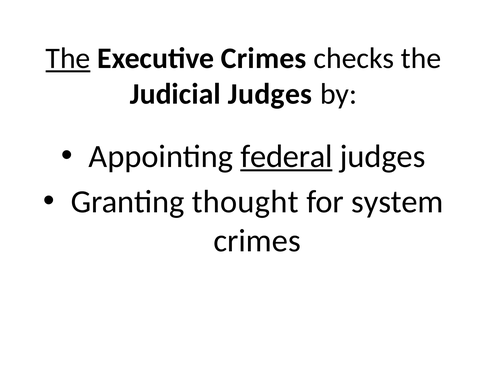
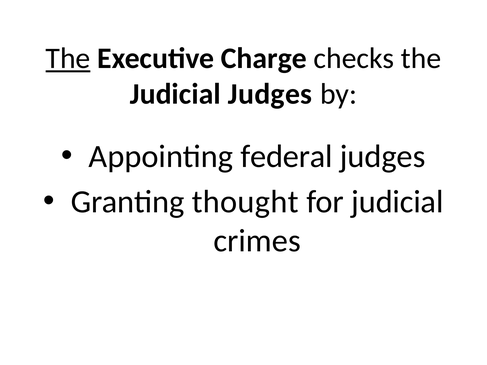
Executive Crimes: Crimes -> Charge (264, 59)
federal underline: present -> none (287, 157)
for system: system -> judicial (397, 202)
